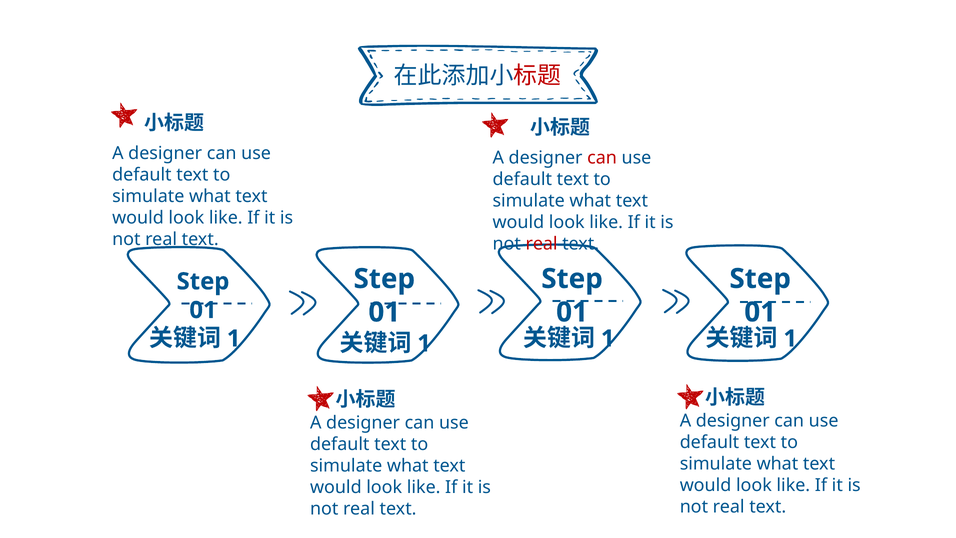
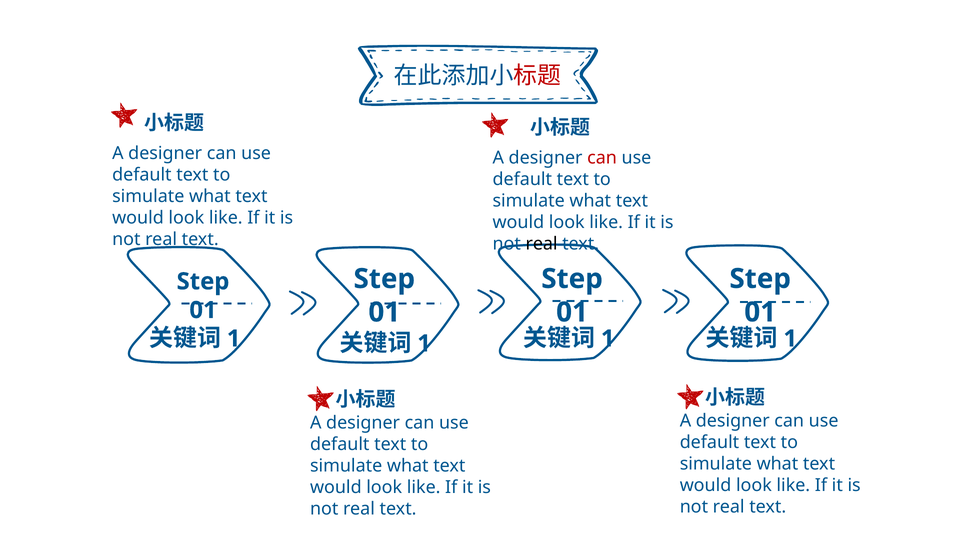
real colour: red -> black (542, 244)
